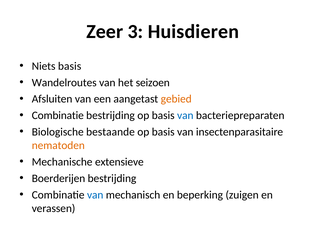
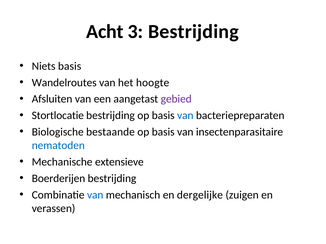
Zeer: Zeer -> Acht (105, 32)
3 Huisdieren: Huisdieren -> Bestrijding (193, 32)
seizoen: seizoen -> hoogte (153, 83)
gebied colour: orange -> purple (176, 99)
Combinatie: Combinatie -> Stortlocatie (58, 116)
nematoden colour: orange -> blue (58, 146)
beperking: beperking -> dergelijke (200, 195)
